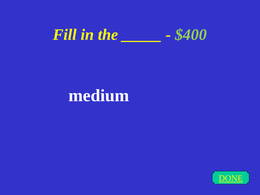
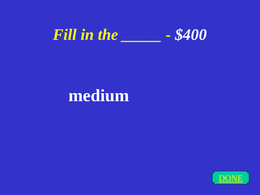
$400 colour: light green -> white (191, 35)
